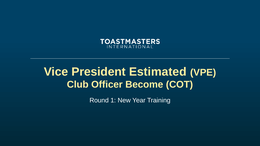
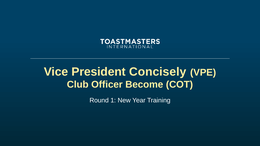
Estimated: Estimated -> Concisely (158, 72)
